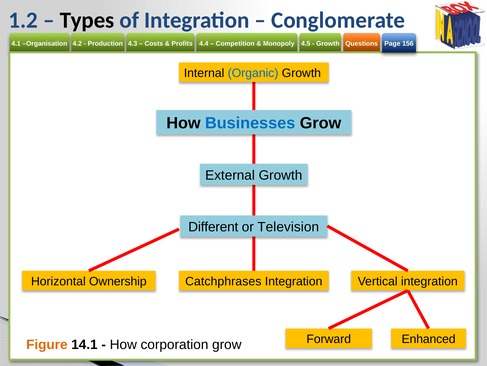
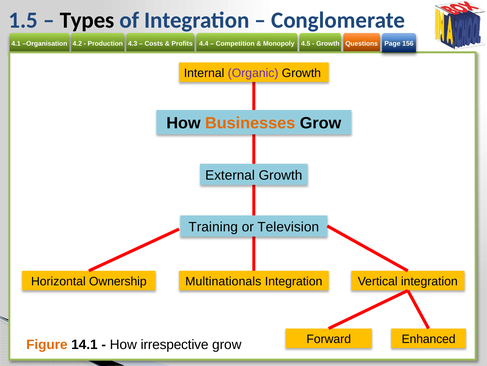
1.2: 1.2 -> 1.5 (23, 20)
Organic colour: blue -> purple (253, 73)
Businesses colour: blue -> orange (250, 123)
Different: Different -> Training (213, 226)
Catchphrases: Catchphrases -> Multinationals (223, 281)
corporation: corporation -> irrespective (175, 344)
